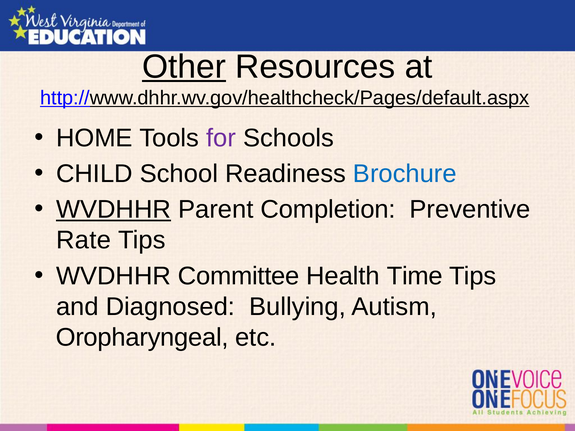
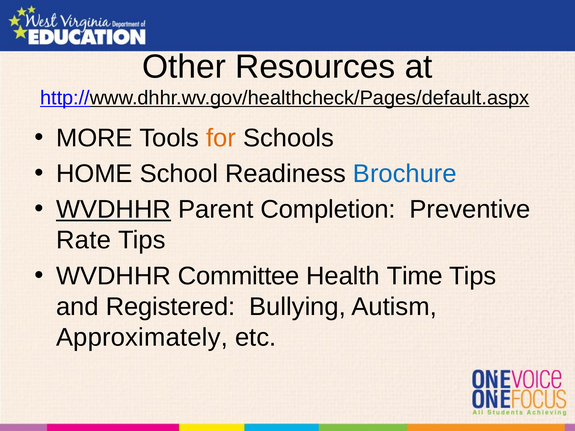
Other underline: present -> none (184, 67)
HOME: HOME -> MORE (94, 138)
for colour: purple -> orange (221, 138)
CHILD: CHILD -> HOME (94, 174)
Diagnosed: Diagnosed -> Registered (170, 307)
Oropharyngeal: Oropharyngeal -> Approximately (142, 338)
